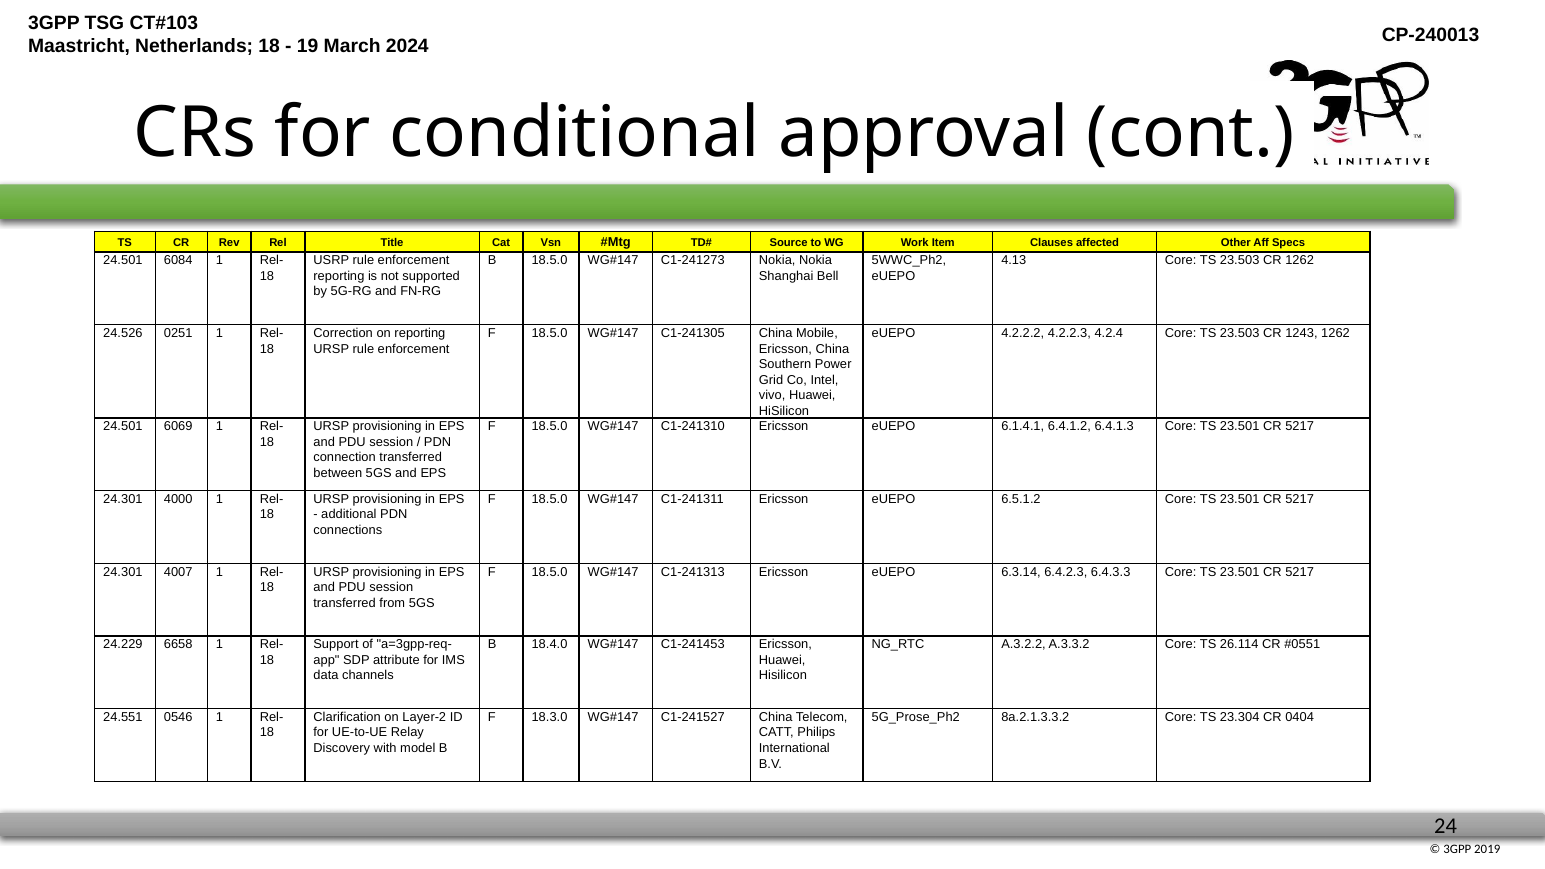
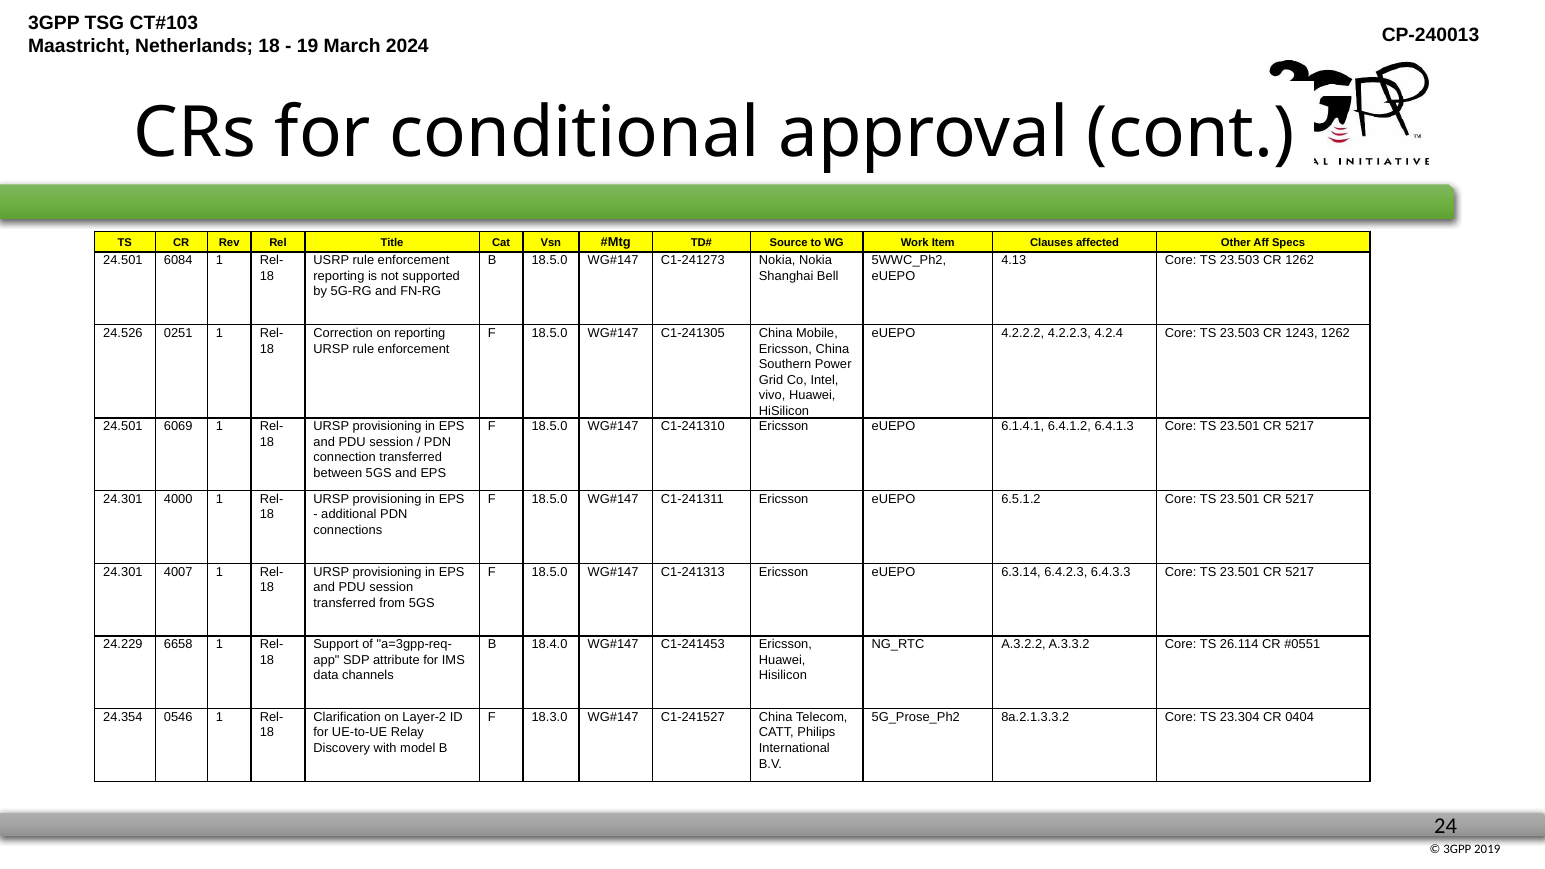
24.551: 24.551 -> 24.354 (123, 717)
